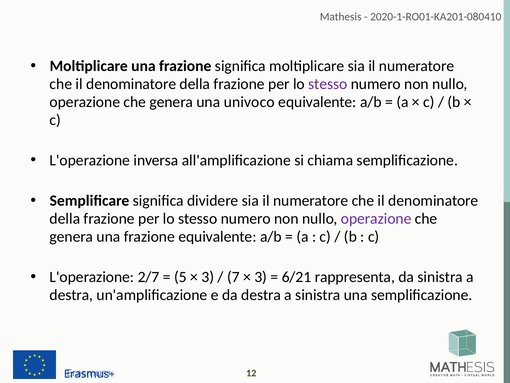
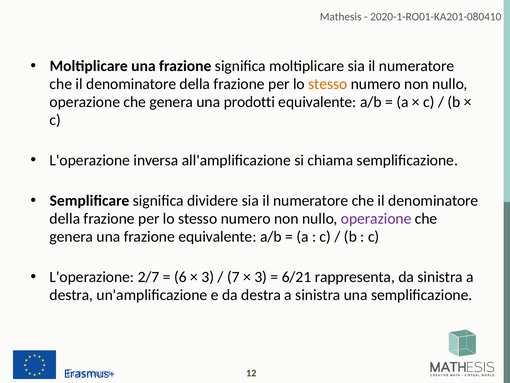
stesso colour: purple -> orange (328, 84)
univoco: univoco -> prodotti (249, 102)
5: 5 -> 6 (180, 277)
